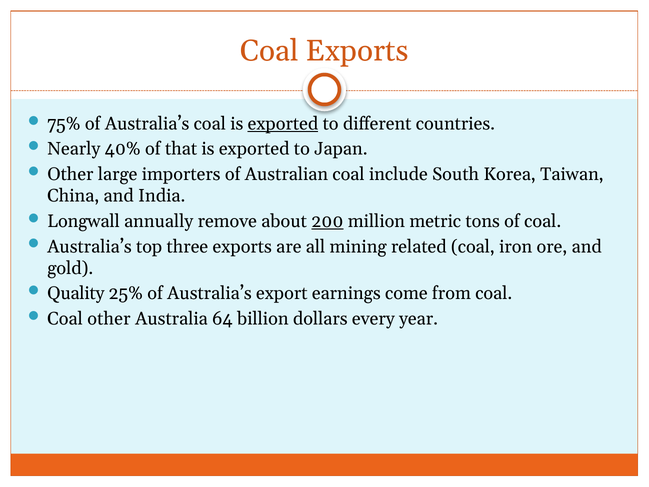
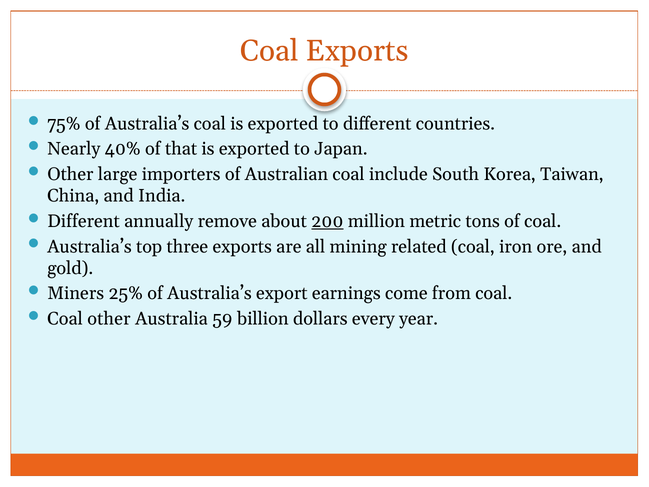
exported underline: present -> none (283, 124)
Longwall: Longwall -> Different (84, 221)
Quality: Quality -> Miners (76, 293)
64: 64 -> 59 (222, 319)
